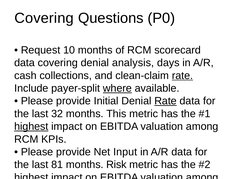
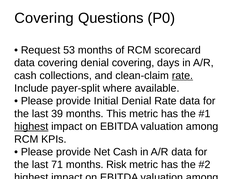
10: 10 -> 53 (69, 50)
denial analysis: analysis -> covering (133, 63)
where underline: present -> none (117, 88)
Rate underline: present -> none (166, 101)
32: 32 -> 39 (57, 113)
Net Input: Input -> Cash (125, 151)
81: 81 -> 71 (57, 164)
